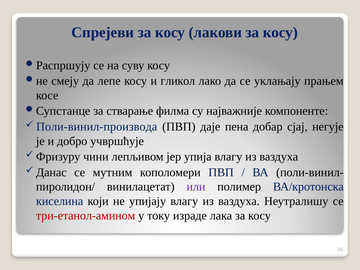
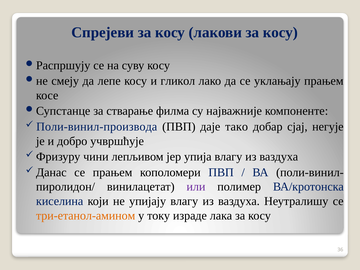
пена: пена -> тако (237, 127)
се мутним: мутним -> прањем (113, 172)
три-етанол-амином colour: red -> orange (86, 216)
